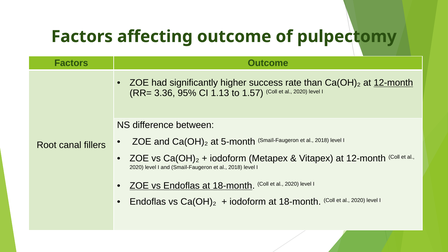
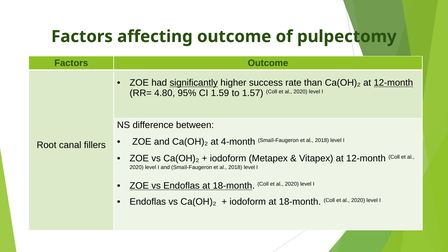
significantly underline: none -> present (194, 83)
3.36: 3.36 -> 4.80 (165, 93)
1.13: 1.13 -> 1.59 (220, 93)
5-month: 5-month -> 4-month (238, 142)
